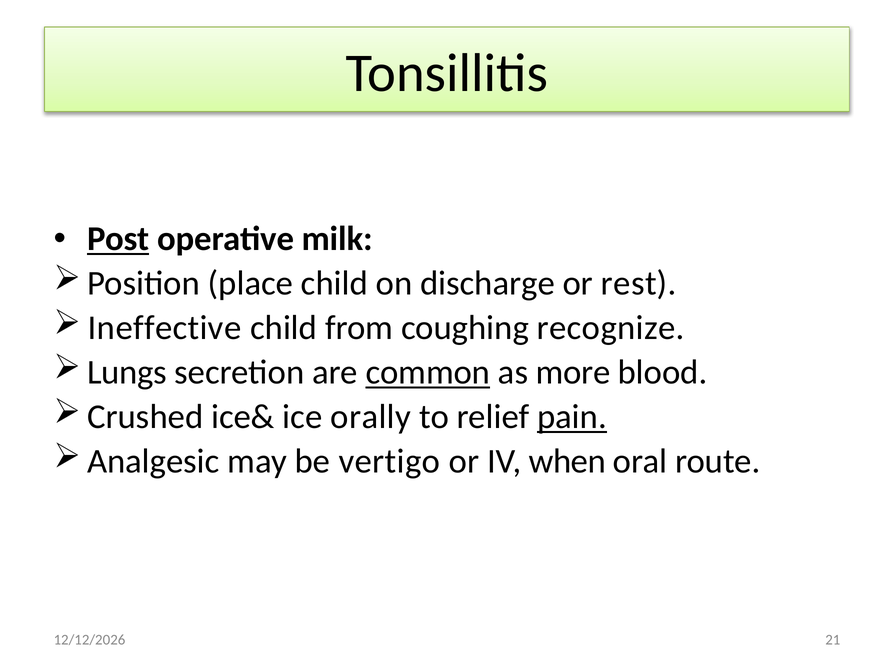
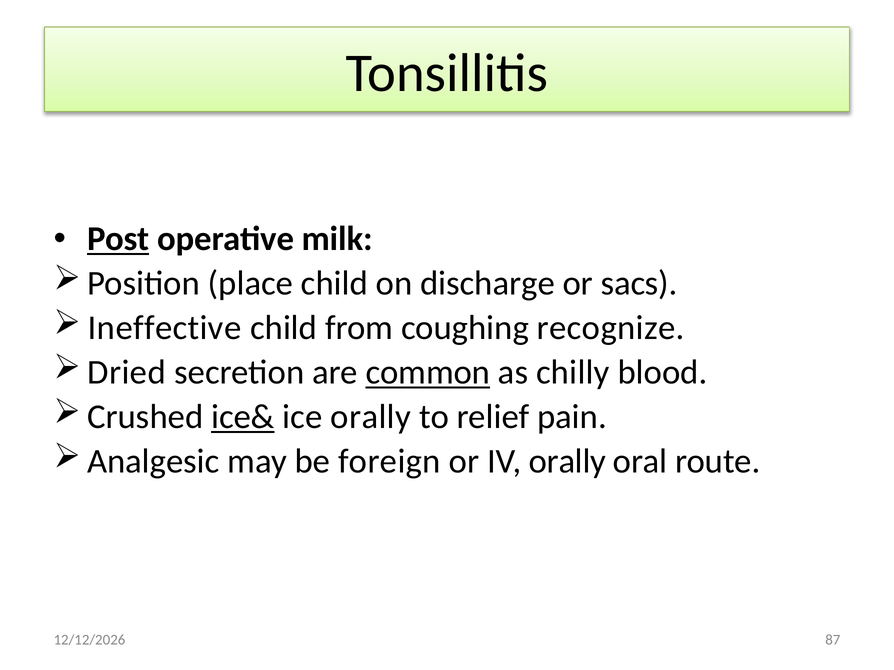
rest: rest -> sacs (639, 284)
Lungs: Lungs -> Dried (127, 373)
more: more -> chilly (573, 373)
ice& underline: none -> present (243, 417)
pain underline: present -> none (572, 417)
vertigo: vertigo -> foreign (389, 462)
IV when: when -> orally (567, 462)
21: 21 -> 87 (833, 640)
